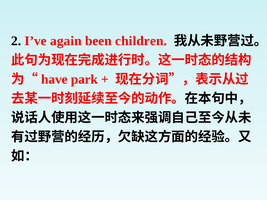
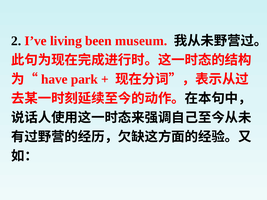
again: again -> living (66, 41)
children: children -> museum (141, 41)
